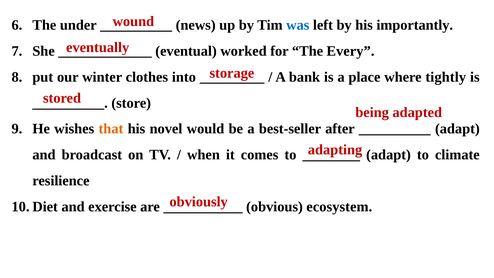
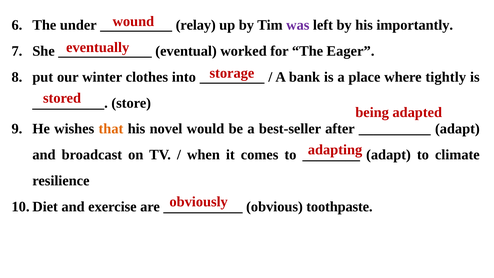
news: news -> relay (196, 25)
was colour: blue -> purple (298, 25)
Every: Every -> Eager (350, 51)
ecosystem: ecosystem -> toothpaste (339, 207)
